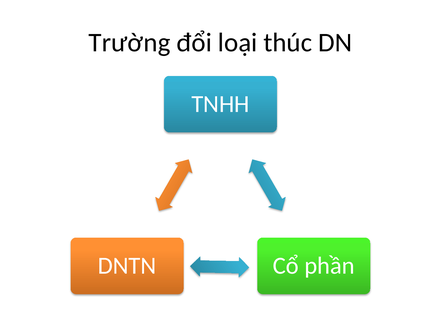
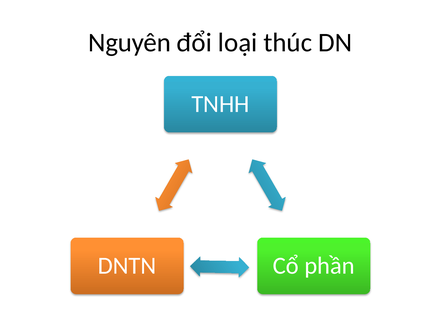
Trường: Trường -> Nguyên (130, 43)
